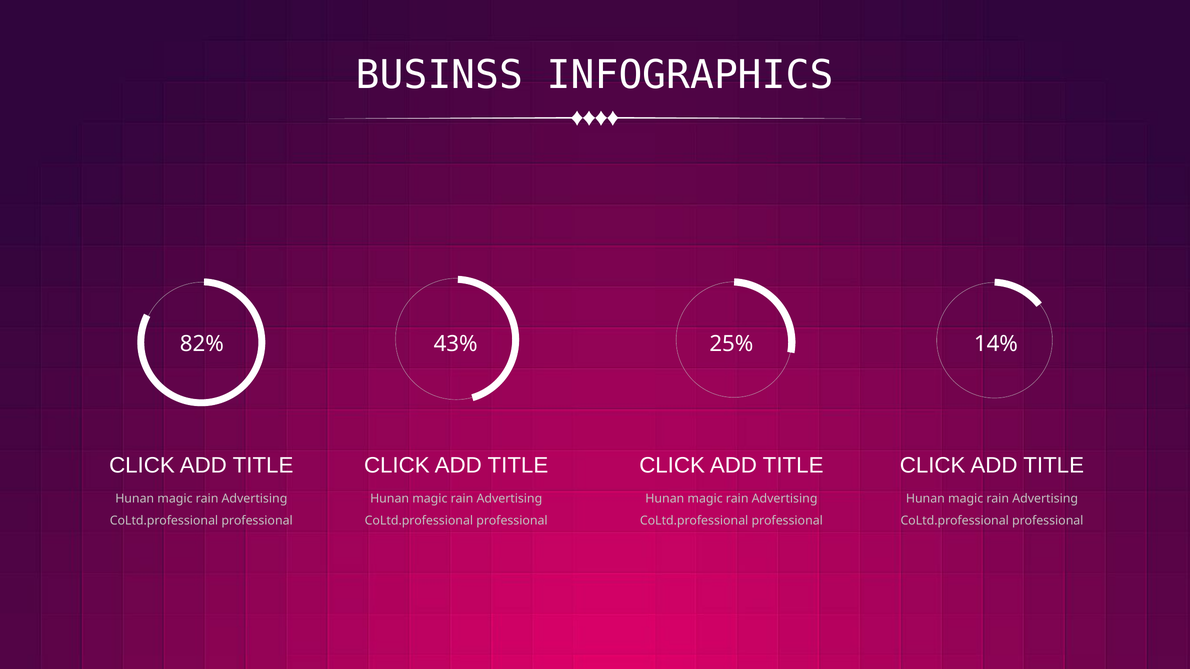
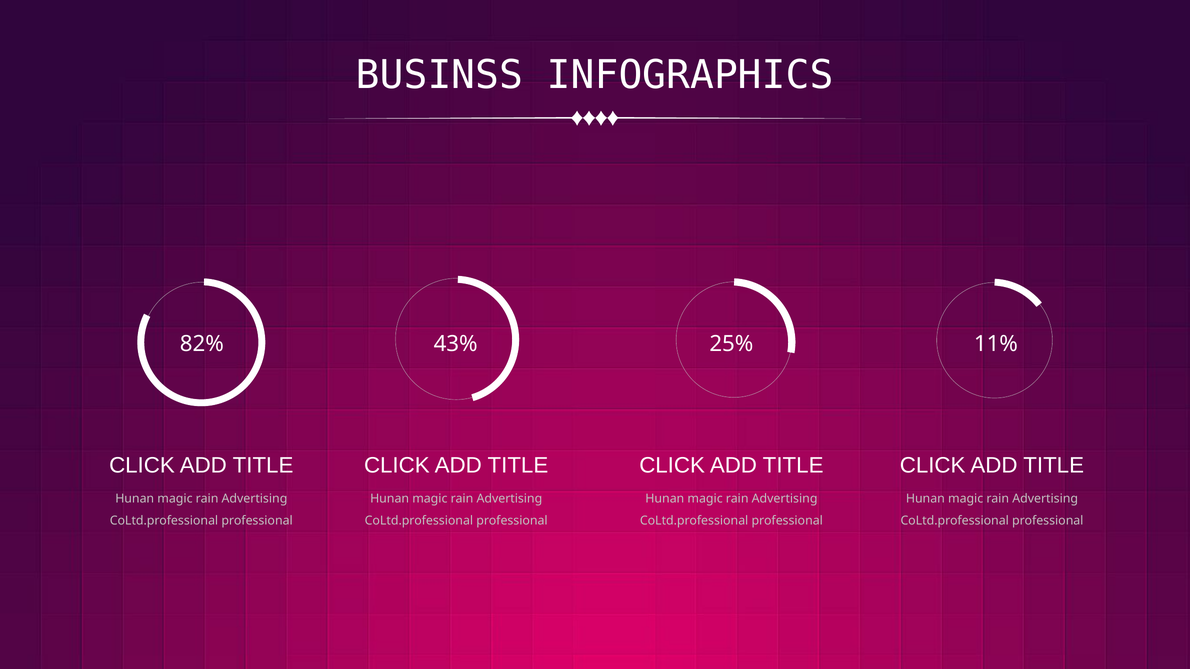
14%: 14% -> 11% (996, 344)
